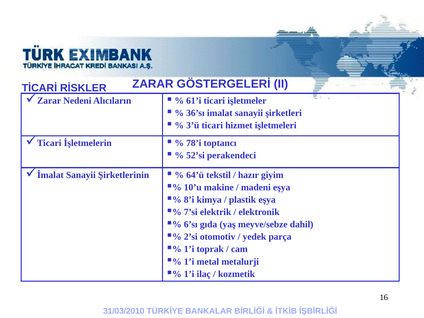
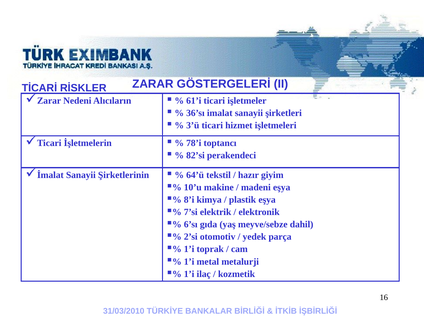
52’si: 52’si -> 82’si (195, 156)
